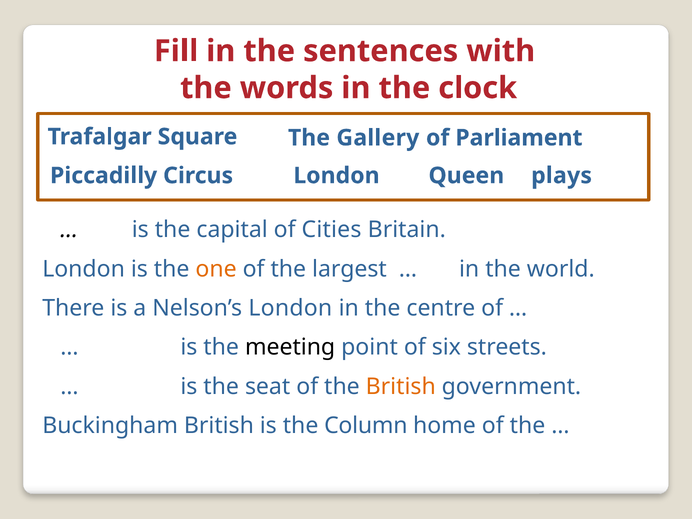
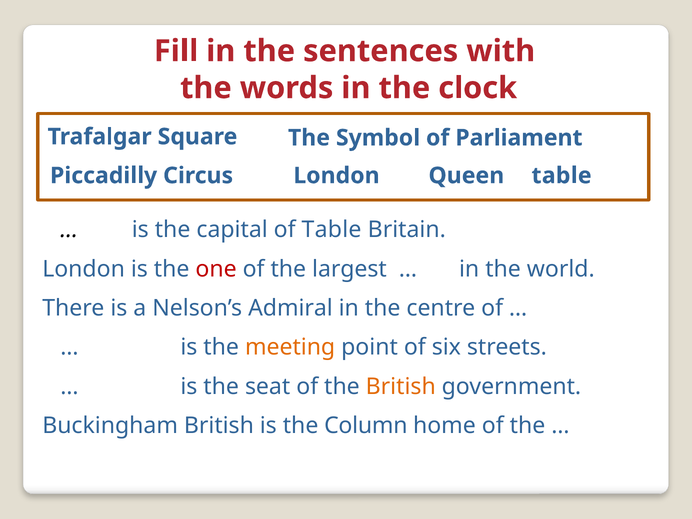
Gallery: Gallery -> Symbol (378, 138)
Queen plays: plays -> table (562, 176)
of Cities: Cities -> Table (332, 230)
one colour: orange -> red (216, 269)
Nelson’s London: London -> Admiral (290, 308)
meeting colour: black -> orange (290, 347)
